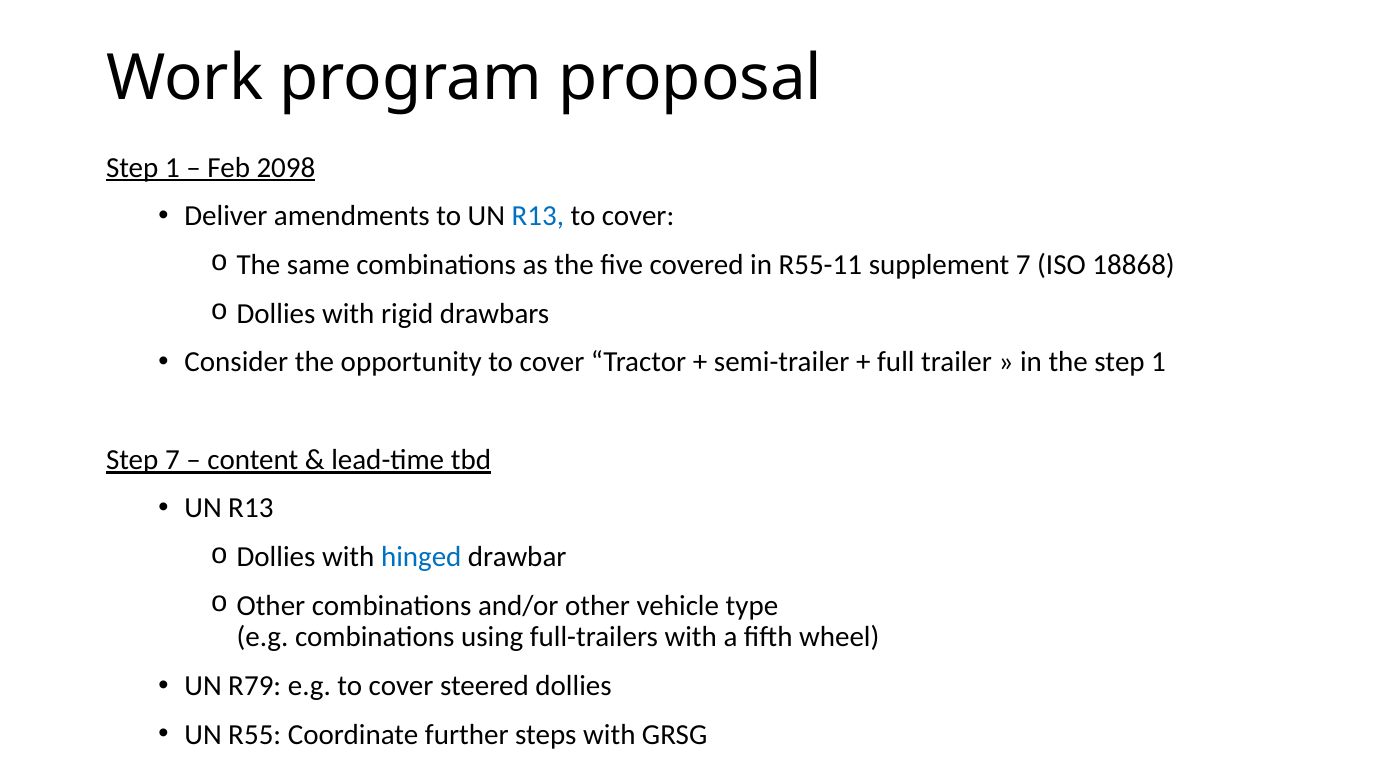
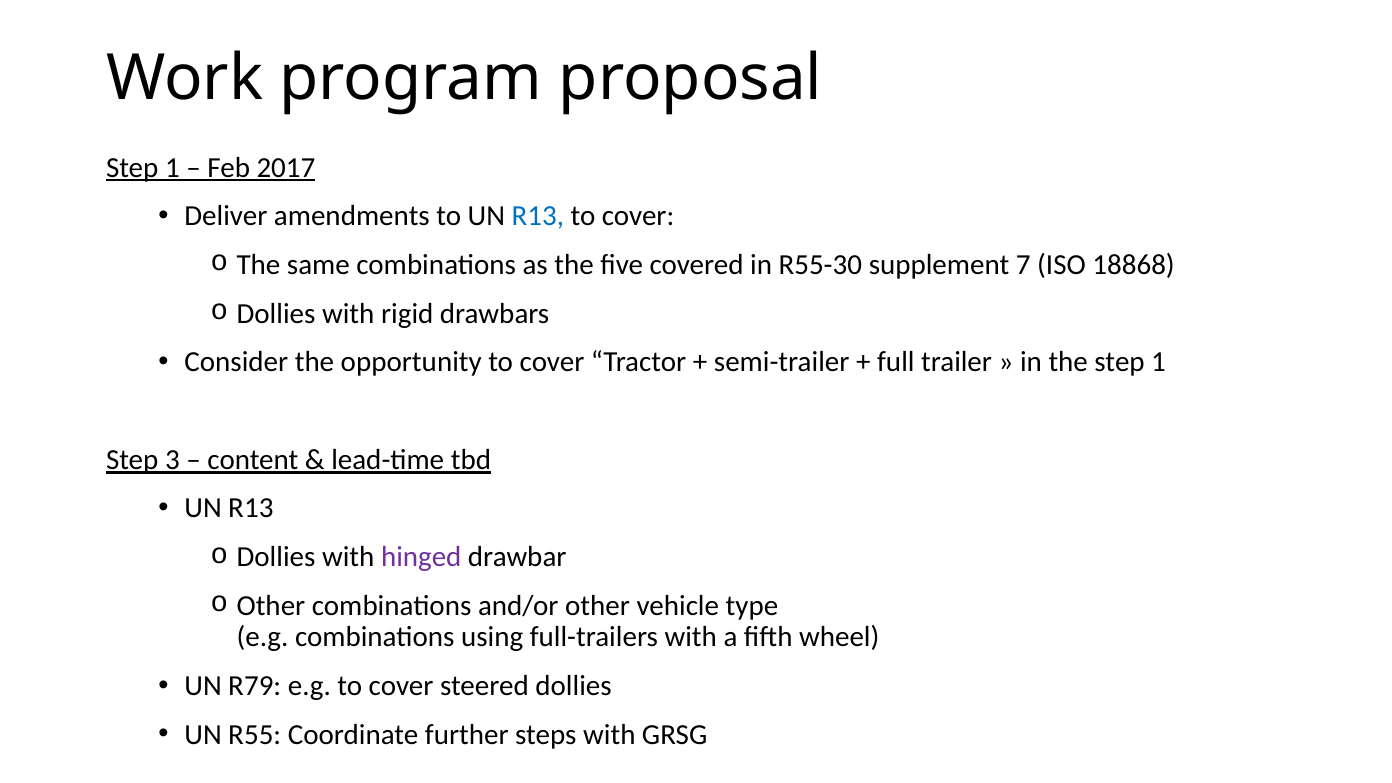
2098: 2098 -> 2017 (286, 167)
R55-11: R55-11 -> R55-30 (820, 265)
Step 7: 7 -> 3 (172, 460)
hinged colour: blue -> purple (421, 557)
